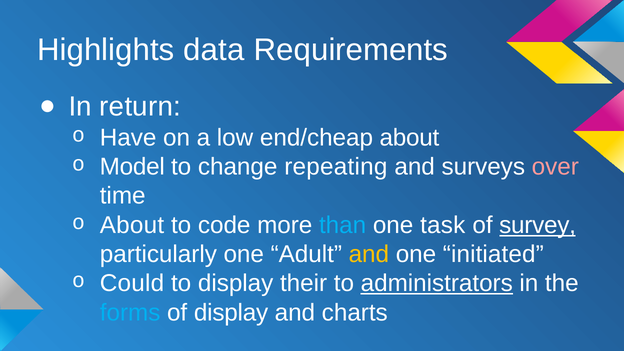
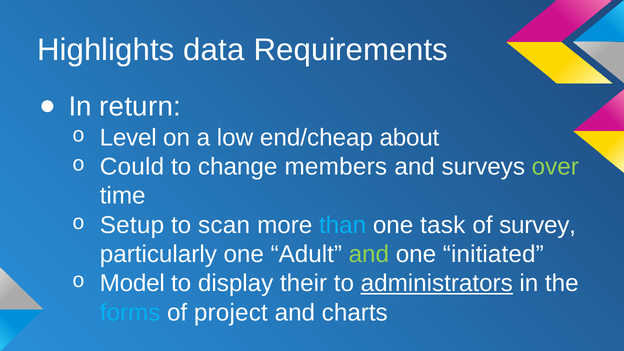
Have: Have -> Level (128, 138)
Model: Model -> Could (132, 167)
repeating: repeating -> members (336, 167)
over colour: pink -> light green (555, 167)
About: About -> Setup (132, 225)
code: code -> scan (224, 225)
survey underline: present -> none (538, 225)
and colour: yellow -> light green (369, 254)
Could: Could -> Model (132, 283)
of display: display -> project (231, 313)
